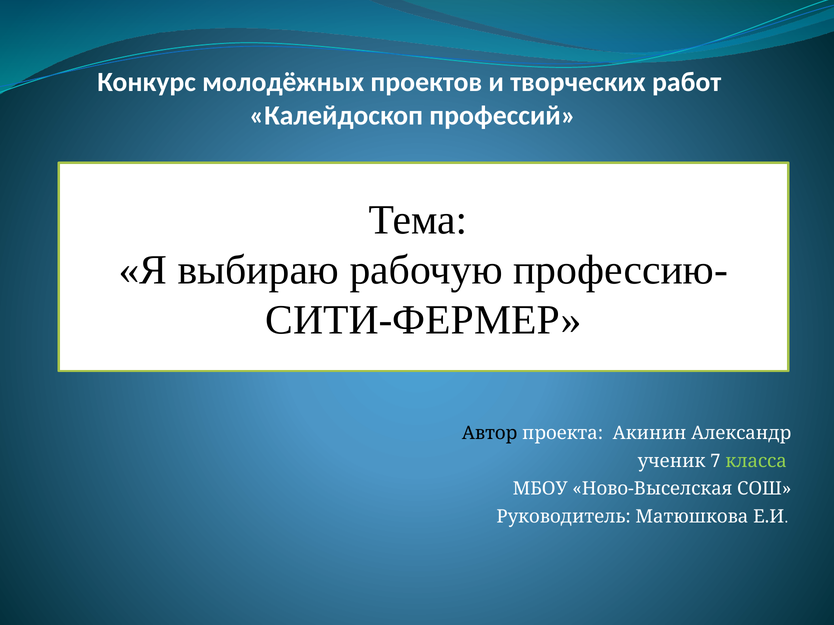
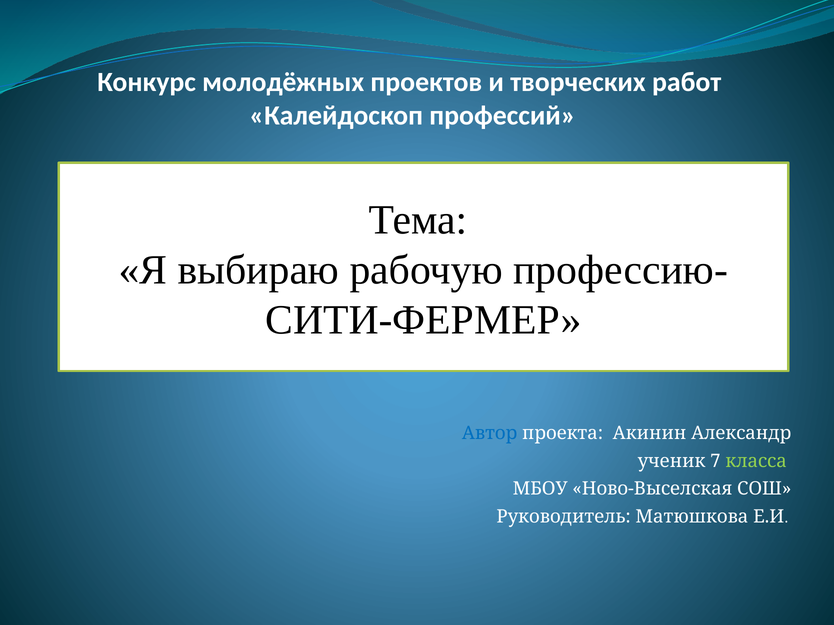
Автор colour: black -> blue (490, 434)
